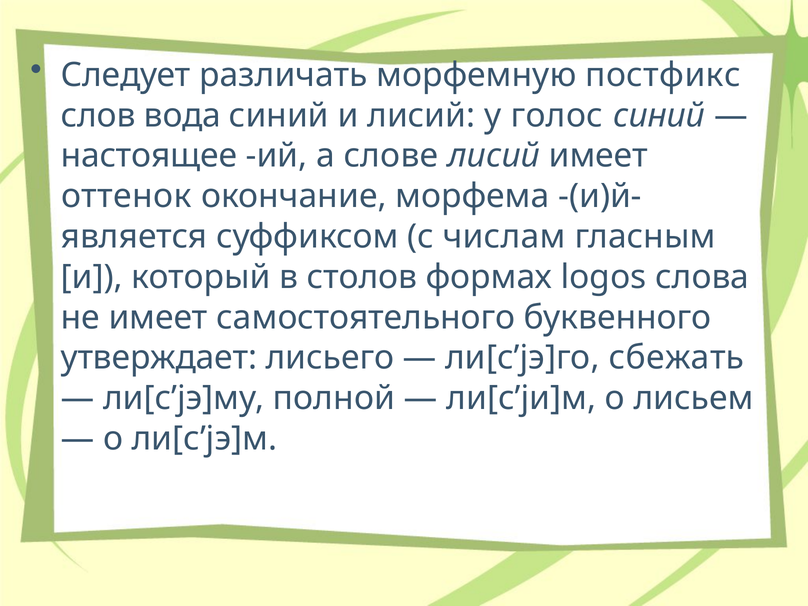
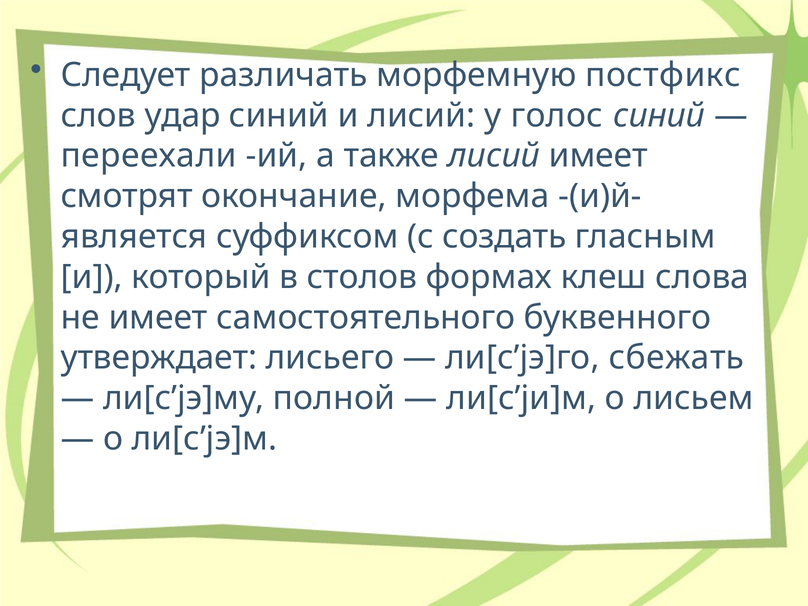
вода: вода -> удар (183, 115)
настоящее: настоящее -> переехали (149, 156)
слове: слове -> также (391, 156)
оттенок: оттенок -> смотрят (127, 196)
числам: числам -> создать (504, 237)
logos: logos -> клеш (604, 277)
